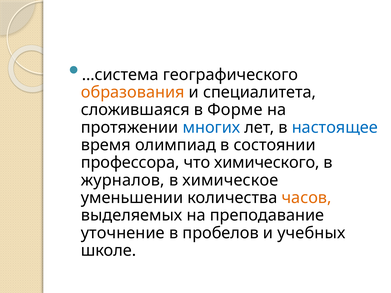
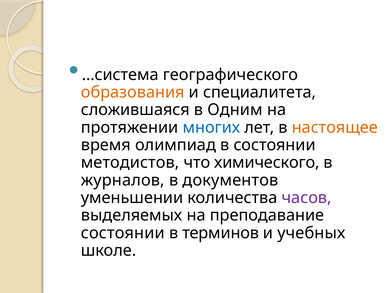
Форме: Форме -> Одним (235, 110)
настоящее colour: blue -> orange (335, 128)
профессора: профессора -> методистов (130, 163)
химическое: химическое -> документов (230, 180)
часов colour: orange -> purple (307, 198)
уточнение: уточнение -> состоянии (123, 233)
пробелов: пробелов -> терминов (221, 233)
